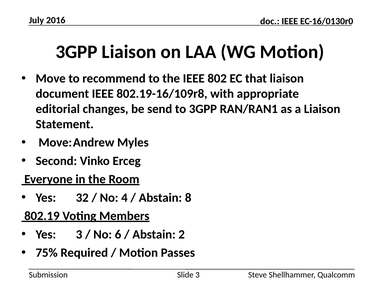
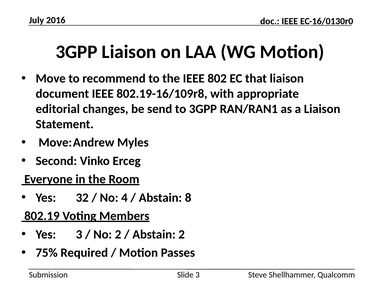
No 6: 6 -> 2 (118, 234)
